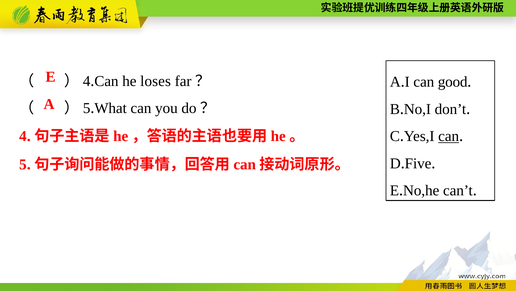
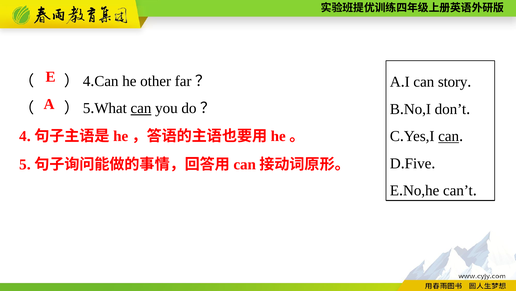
good: good -> story (453, 82)
loses: loses -> other (156, 81)
can underline: none -> present (141, 108)
